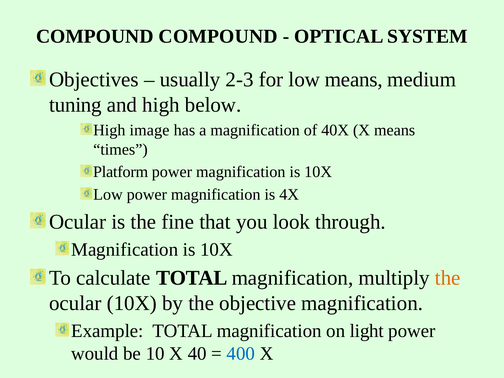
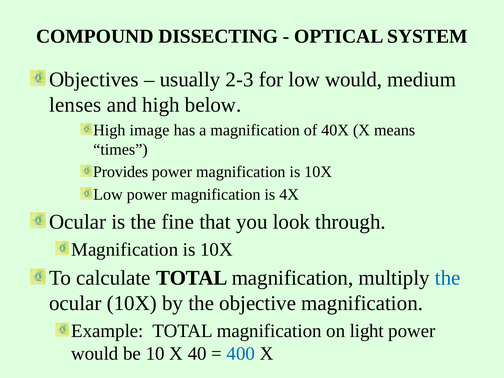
COMPOUND COMPOUND: COMPOUND -> DISSECTING (218, 36)
low means: means -> would (354, 80)
tuning: tuning -> lenses (75, 105)
Platform: Platform -> Provides (121, 172)
the colour: orange -> blue (448, 278)
